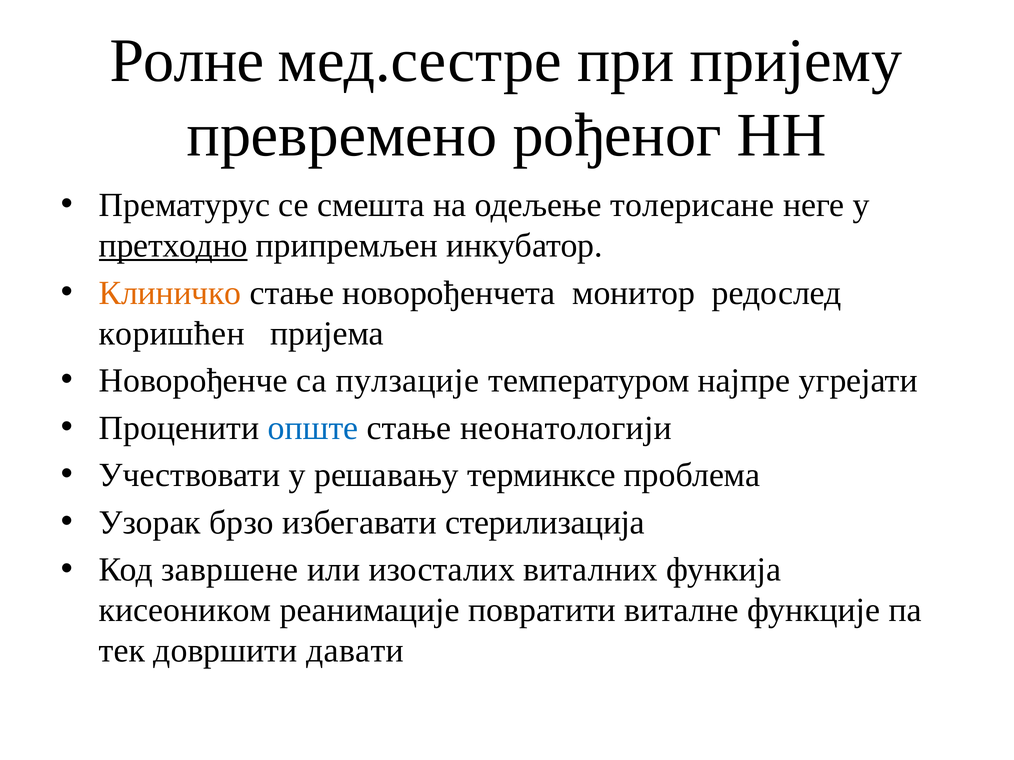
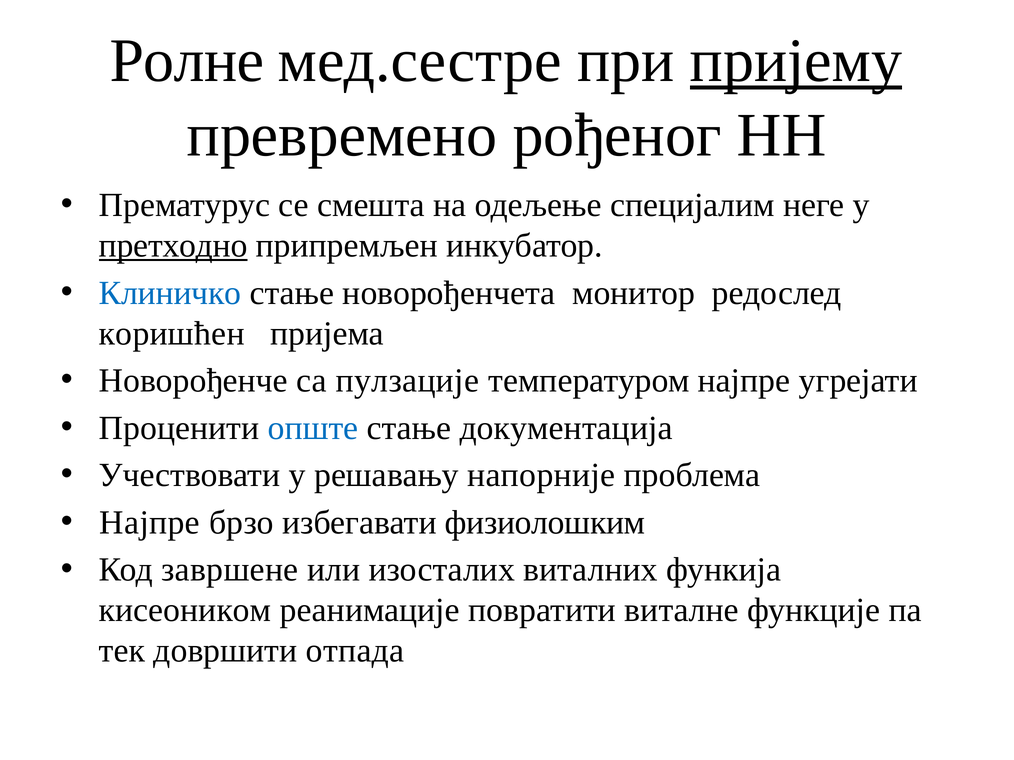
пријему underline: none -> present (796, 61)
толерисане: толерисане -> специјалим (692, 205)
Клиничко colour: orange -> blue (170, 293)
неонатологији: неонатологији -> документација (566, 428)
терминксе: терминксе -> напорније (541, 476)
Узорак: Узорак -> Најпре (150, 523)
стерилизација: стерилизација -> физиолошким (545, 523)
давати: давати -> отпада (355, 651)
